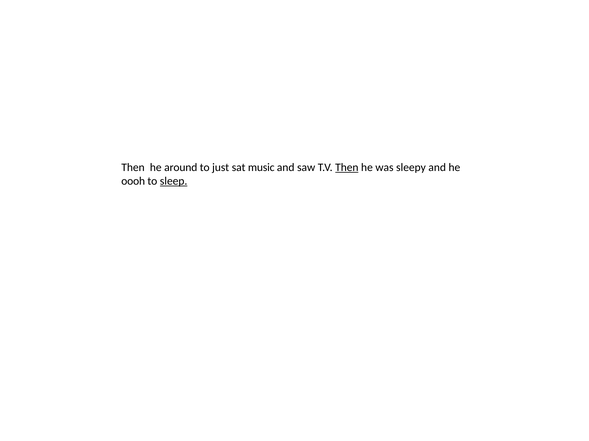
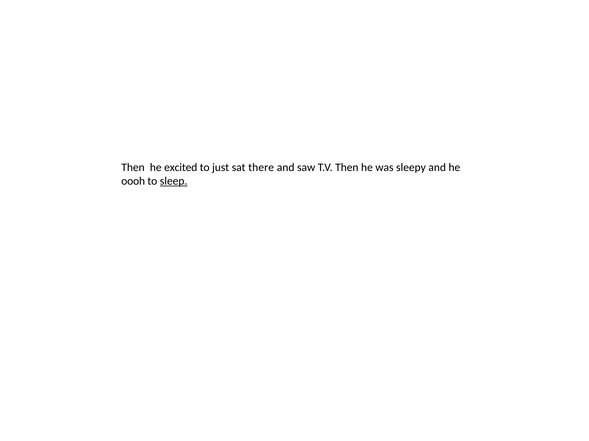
around: around -> excited (181, 168)
music: music -> there (261, 168)
Then underline: present -> none (347, 168)
